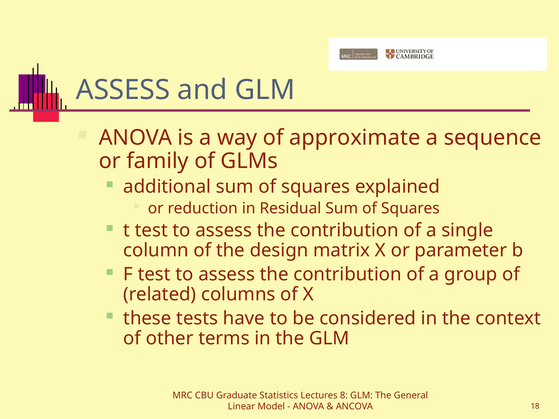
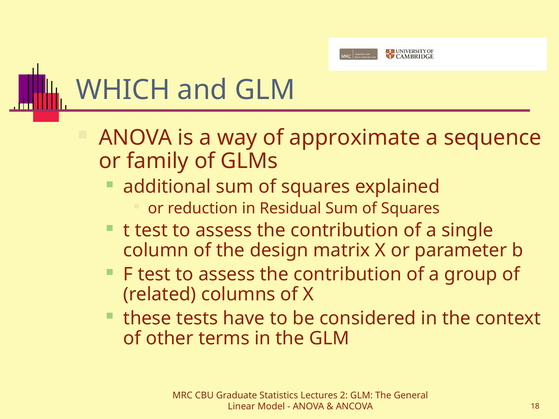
ASSESS: ASSESS -> WHICH (123, 90)
8: 8 -> 2 (344, 396)
